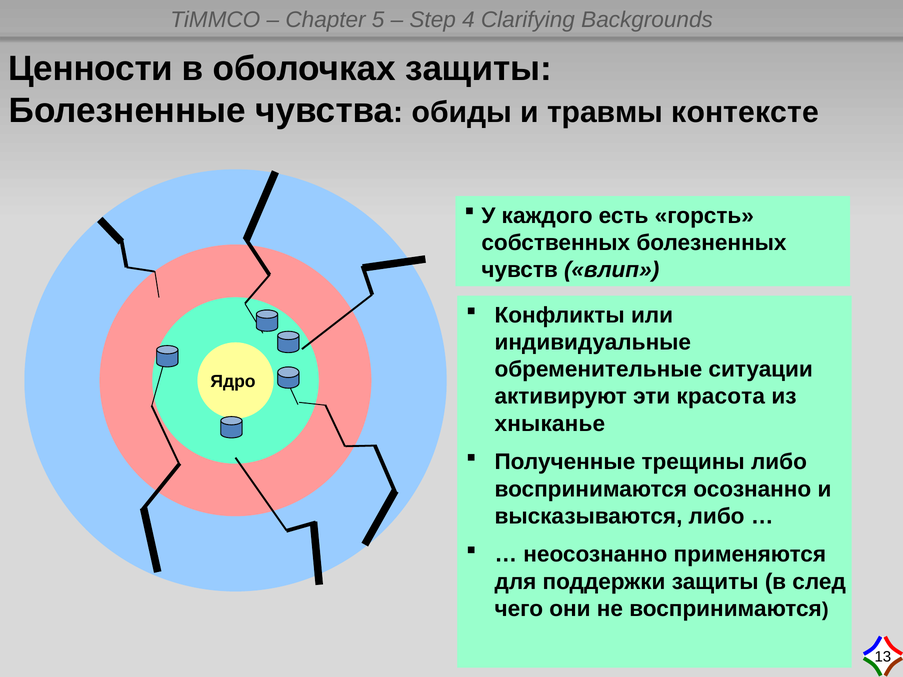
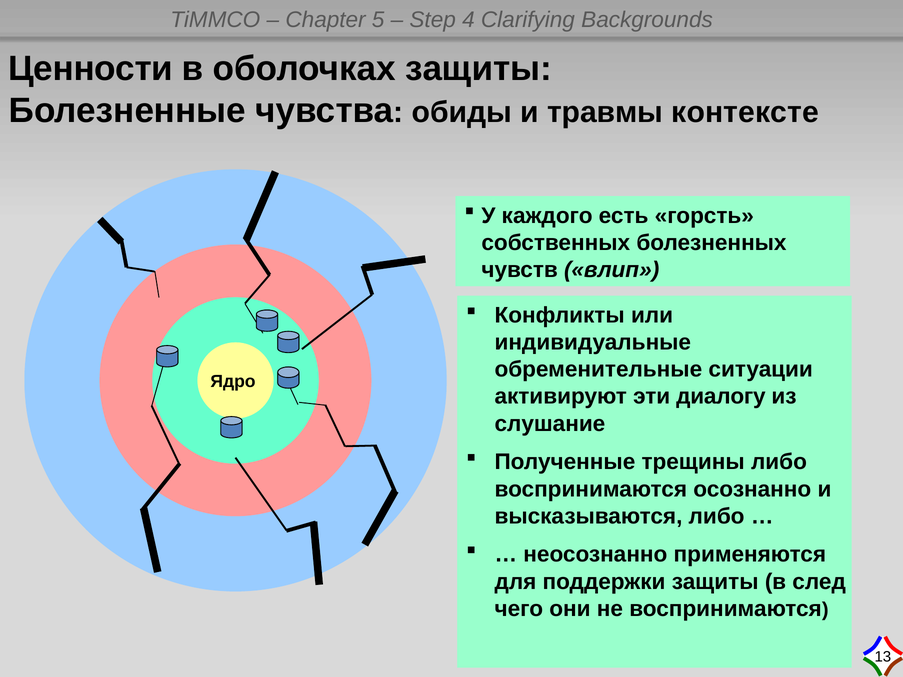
красота: красота -> диалогу (721, 397)
хныканье: хныканье -> слушание (550, 424)
